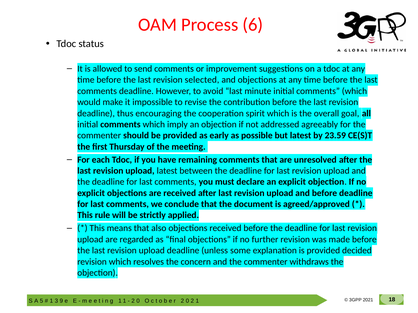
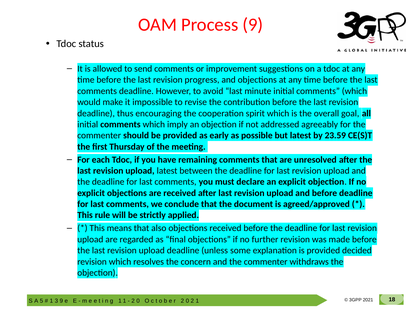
Process 6: 6 -> 9 (253, 25)
selected: selected -> progress (202, 80)
